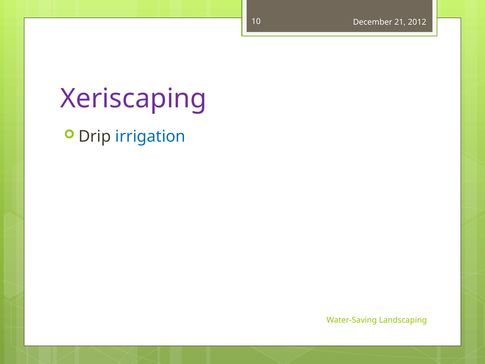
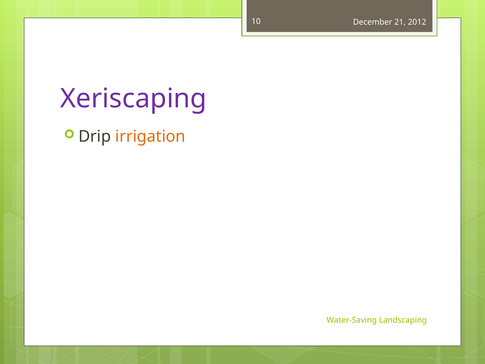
irrigation colour: blue -> orange (150, 137)
